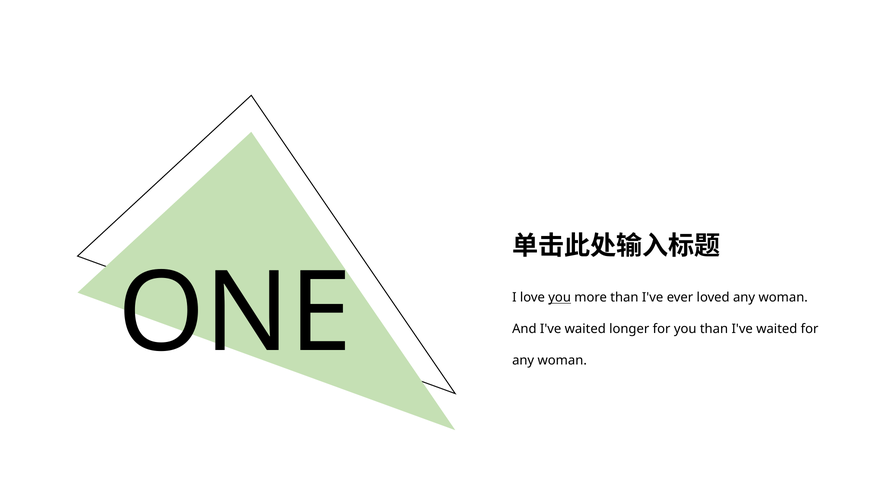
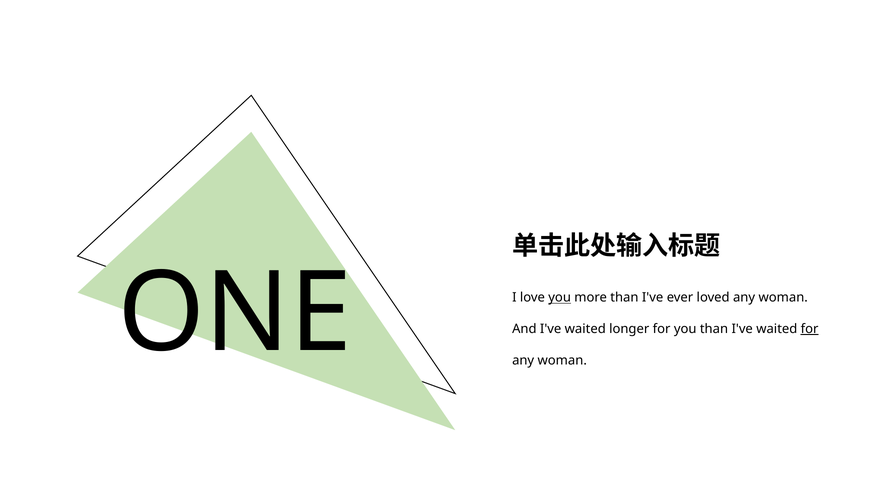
for underline: none -> present (810, 329)
